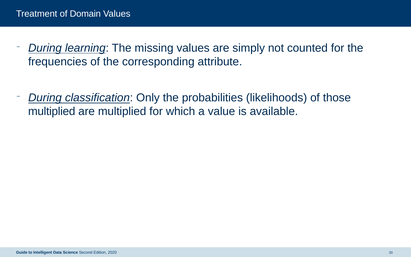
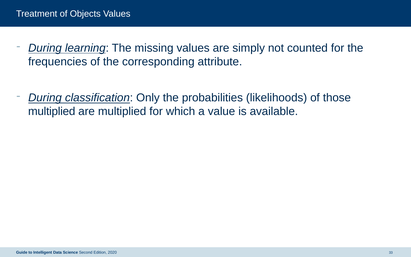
Domain: Domain -> Objects (85, 14)
